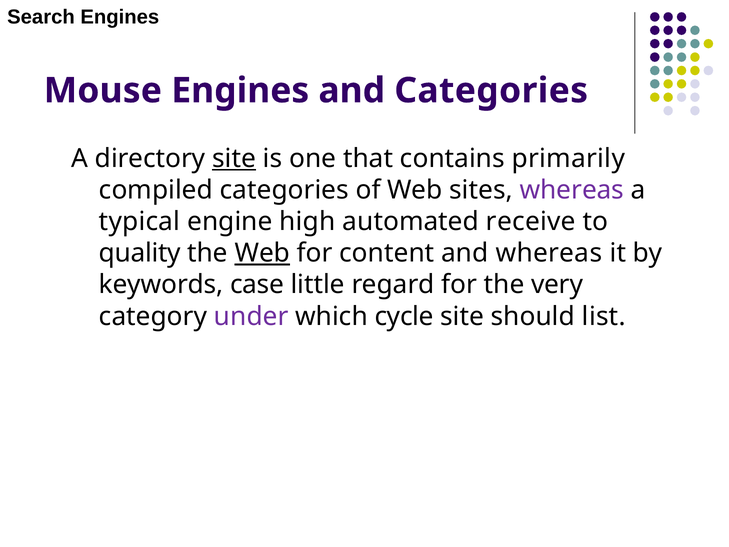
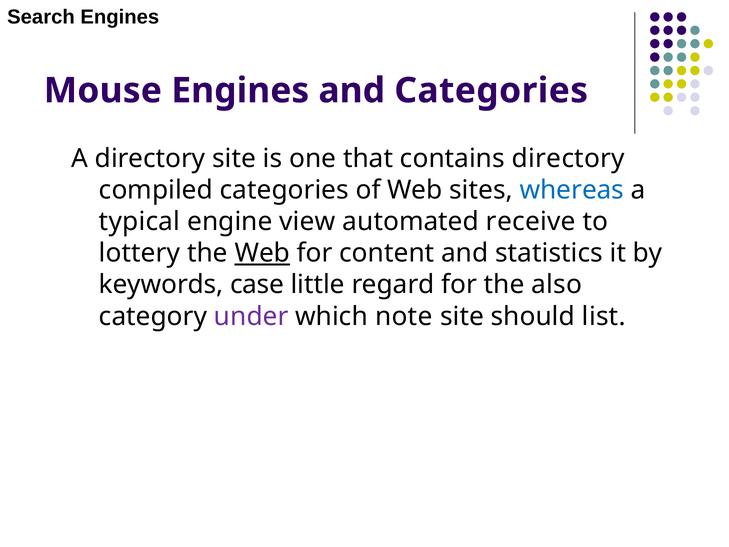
site underline: present -> none (234, 158)
contains primarily: primarily -> directory (568, 158)
whereas colour: purple -> blue (572, 190)
high: high -> view (307, 221)
quality: quality -> lottery (140, 253)
and whereas: whereas -> statistics (549, 253)
very: very -> also (557, 285)
cycle: cycle -> note (404, 316)
